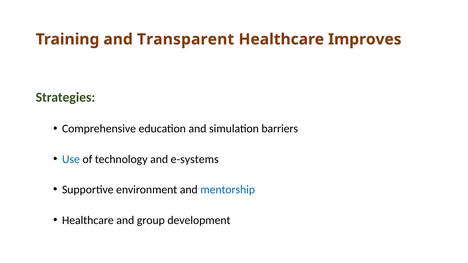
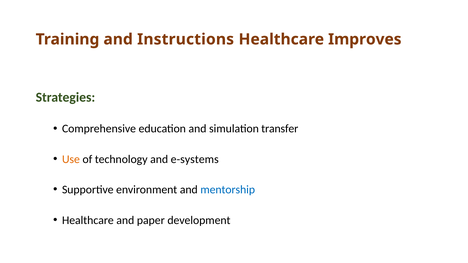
Transparent: Transparent -> Instructions (186, 39)
barriers: barriers -> transfer (280, 129)
Use colour: blue -> orange (71, 159)
group: group -> paper (151, 220)
